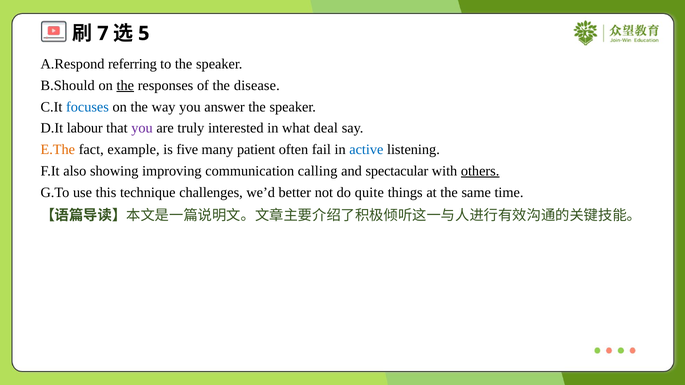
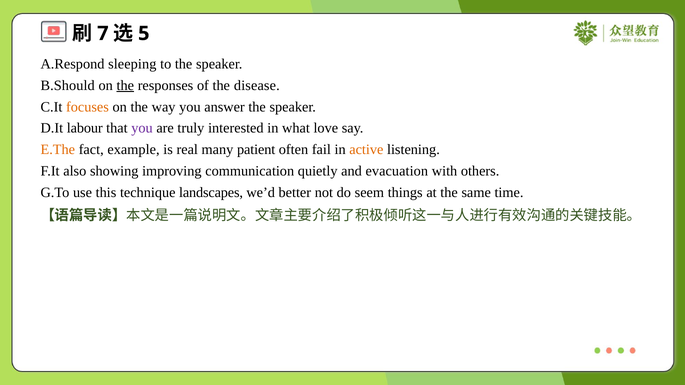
referring: referring -> sleeping (132, 64)
focuses colour: blue -> orange (87, 107)
deal: deal -> love (326, 128)
five: five -> real (187, 150)
active colour: blue -> orange (366, 150)
calling: calling -> quietly (318, 171)
spectacular: spectacular -> evacuation (397, 171)
others underline: present -> none (480, 171)
challenges: challenges -> landscapes (211, 193)
quite: quite -> seem (369, 193)
